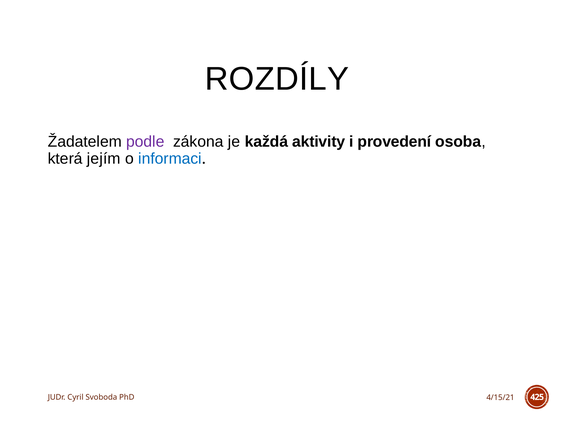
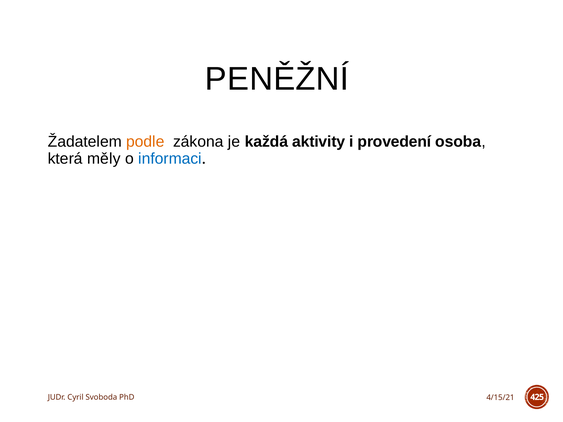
ROZDÍLY: ROZDÍLY -> PENĚŽNÍ (277, 79)
podle colour: purple -> orange (145, 142)
jejím: jejím -> měly (104, 159)
